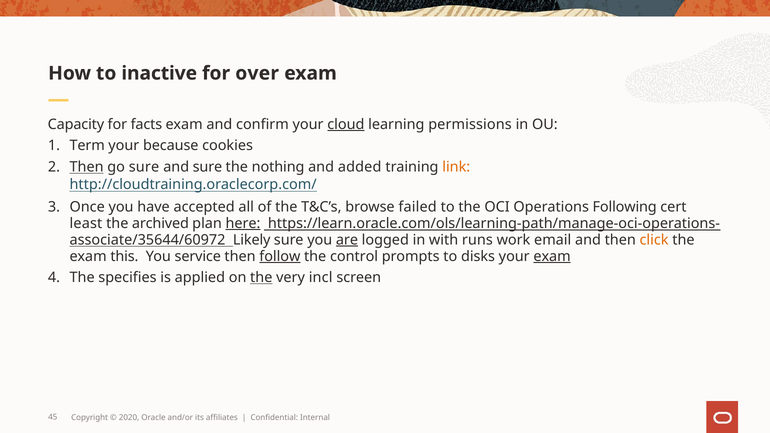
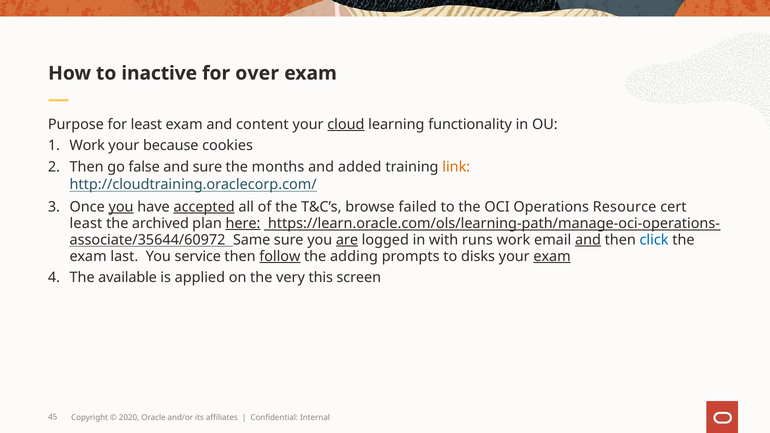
Capacity: Capacity -> Purpose (76, 124)
for facts: facts -> least (146, 124)
confirm: confirm -> content (262, 124)
permissions: permissions -> functionality (470, 124)
Term: Term -> Work (87, 146)
Then underline: present -> none (87, 167)
go sure: sure -> false (144, 167)
nothing: nothing -> months (278, 167)
you underline: none -> present (121, 207)
accepted underline: none -> present (204, 207)
Following: Following -> Resource (625, 207)
Likely: Likely -> Same (252, 240)
and underline: none -> present (588, 240)
click colour: orange -> blue (654, 240)
this: this -> last (124, 256)
control: control -> adding (354, 256)
specifies: specifies -> available (128, 278)
the underline: present -> none (261, 278)
incl: incl -> this (321, 278)
